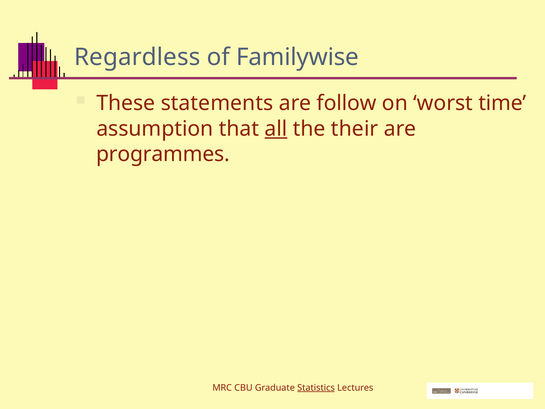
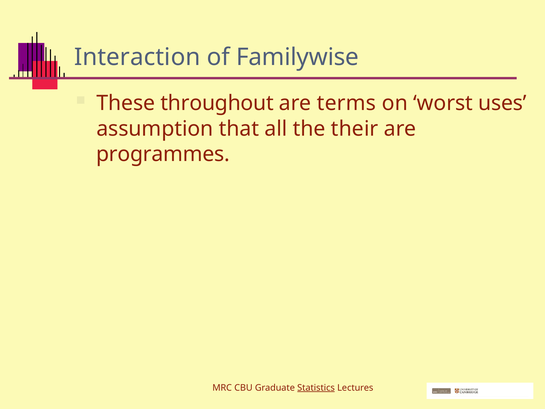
Regardless: Regardless -> Interaction (137, 57)
statements: statements -> throughout (217, 103)
follow: follow -> terms (346, 103)
time: time -> uses (502, 103)
all underline: present -> none (276, 129)
